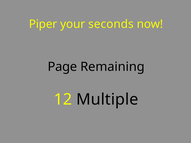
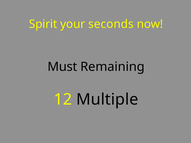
Piper: Piper -> Spirit (43, 24)
Page: Page -> Must (62, 67)
